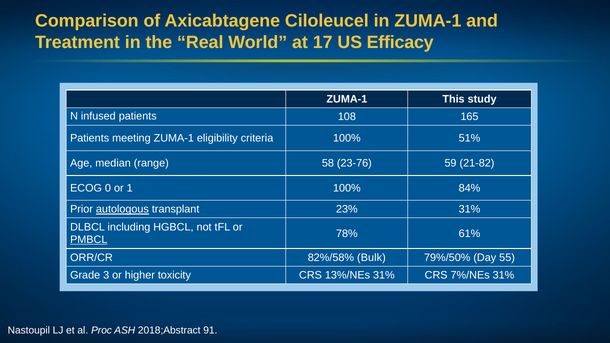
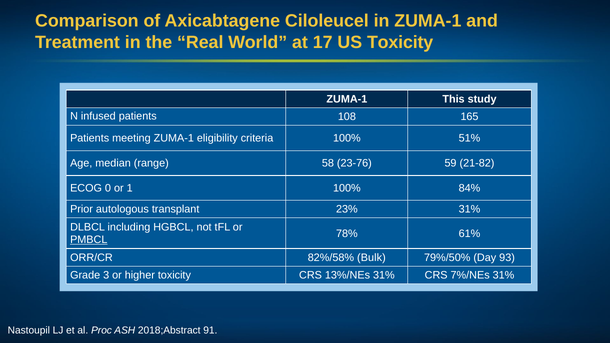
US Efficacy: Efficacy -> Toxicity (400, 42)
autologous underline: present -> none (122, 209)
55: 55 -> 93 (507, 258)
